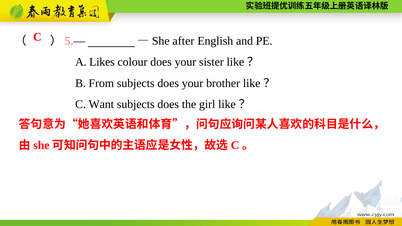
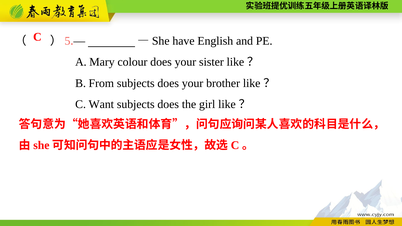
after: after -> have (183, 41)
Likes: Likes -> Mary (102, 62)
